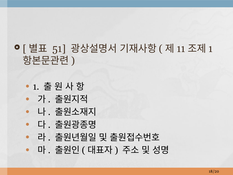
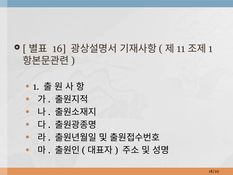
51: 51 -> 16 (59, 49)
